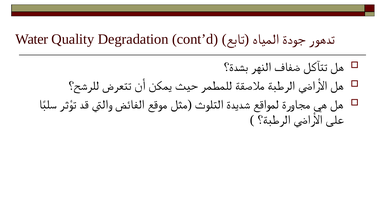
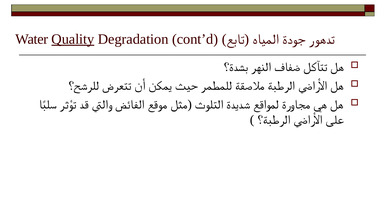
Quality underline: none -> present (73, 39)
